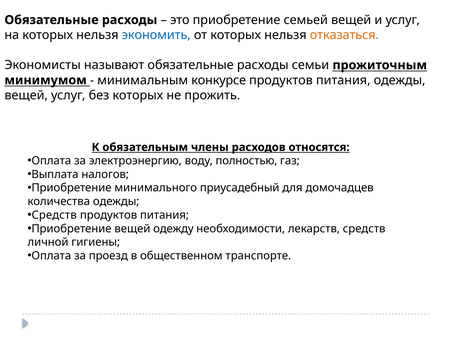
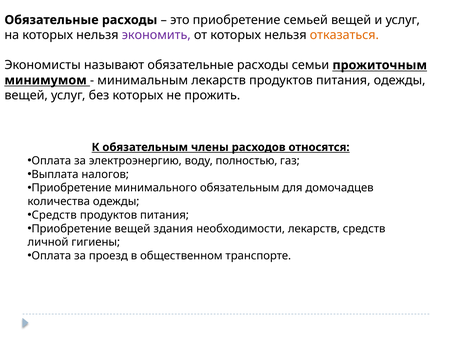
экономить colour: blue -> purple (156, 35)
минимальным конкурсе: конкурсе -> лекарств (219, 80)
минимального приусадебный: приусадебный -> обязательным (240, 188)
одежду: одежду -> здания (173, 229)
